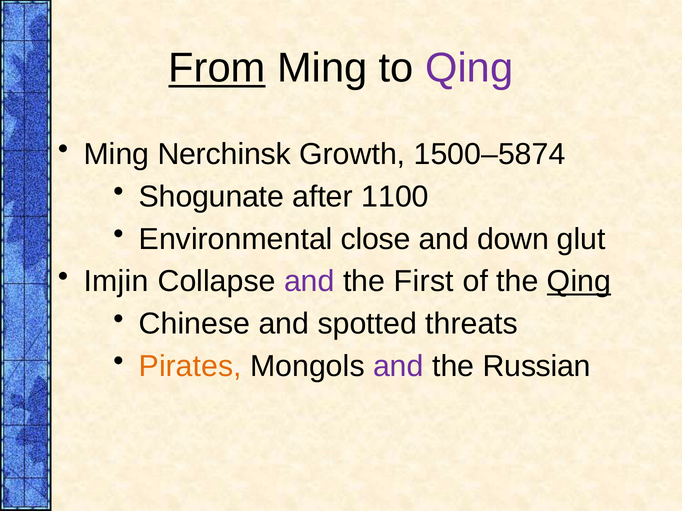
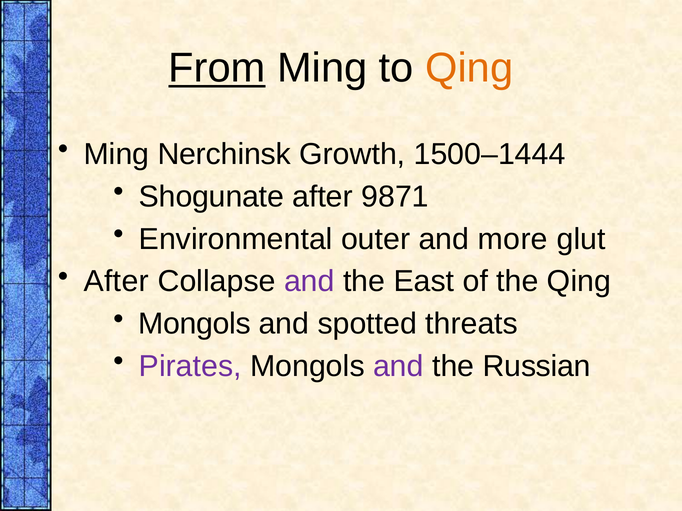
Qing colour: purple -> orange (469, 68)
1500–5874: 1500–5874 -> 1500–1444 (490, 154)
1100: 1100 -> 9871 (395, 197)
close: close -> outer (376, 239)
down: down -> more (513, 239)
Imjin: Imjin -> After (116, 282)
First: First -> East (424, 282)
Qing underline: present -> none (579, 282)
Chinese: Chinese -> Mongols (195, 324)
Pirates colour: orange -> purple (190, 367)
